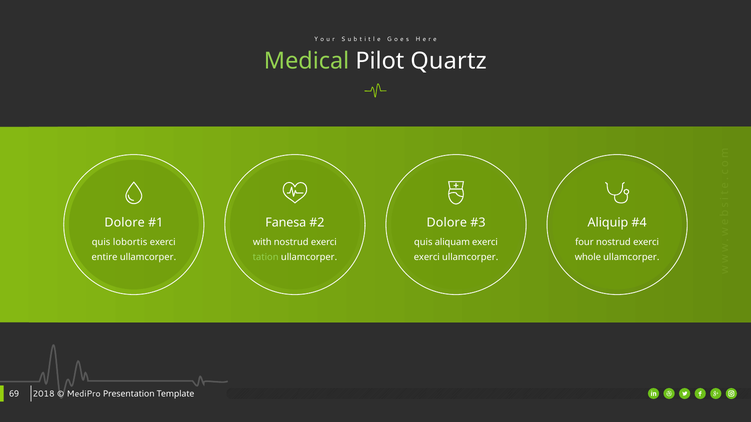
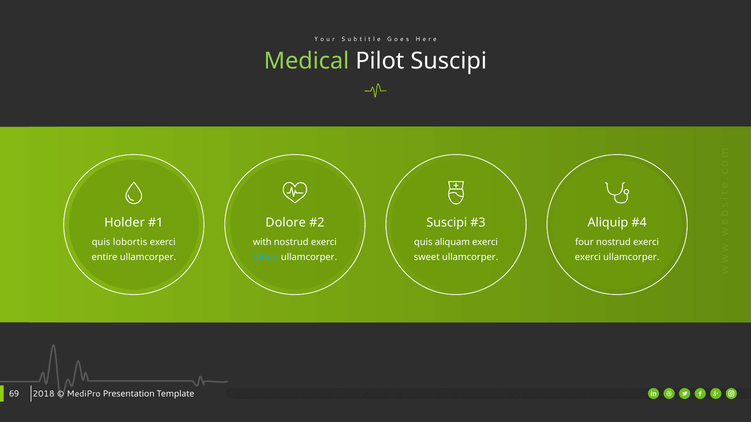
Pilot Quartz: Quartz -> Suscipi (449, 61)
Dolore: Dolore -> Holder (125, 223)
Fanesa: Fanesa -> Dolore (286, 223)
Dolore: Dolore -> Suscipi (447, 223)
tation colour: light green -> light blue (266, 257)
exerci: exerci -> sweet (427, 257)
whole: whole -> exerci (588, 257)
